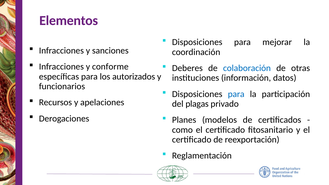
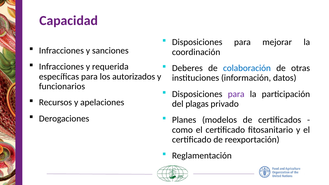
Elementos: Elementos -> Capacidad (69, 21)
conforme: conforme -> requerida (110, 67)
para colour: blue -> purple (236, 94)
